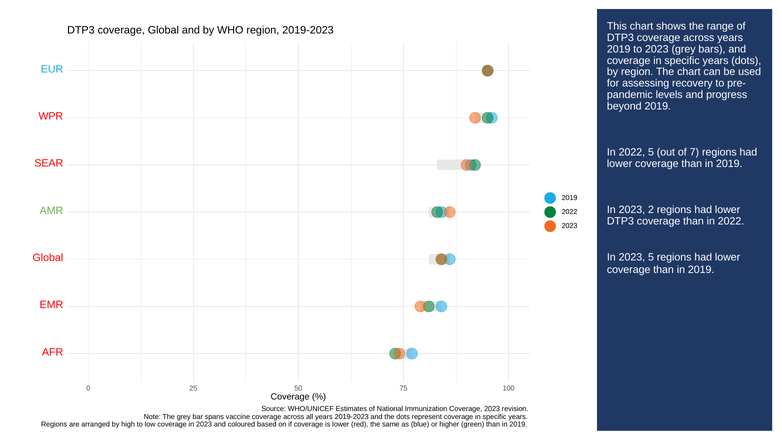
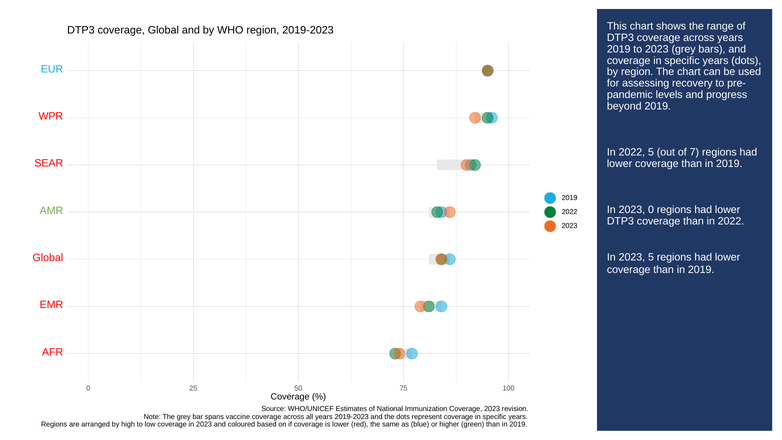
2023 2: 2 -> 0 (651, 210)
